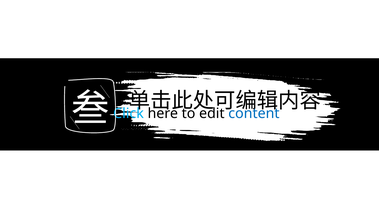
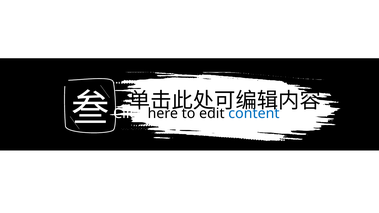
Click colour: light blue -> white (129, 113)
